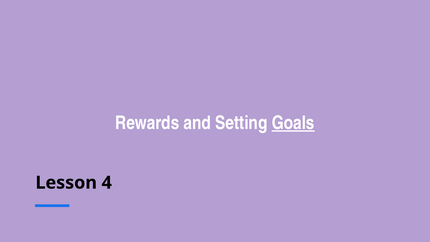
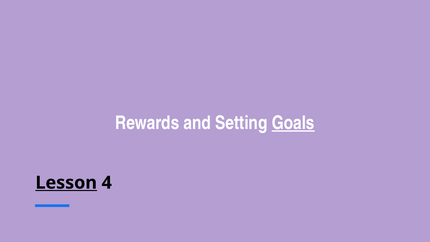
Lesson underline: none -> present (66, 183)
